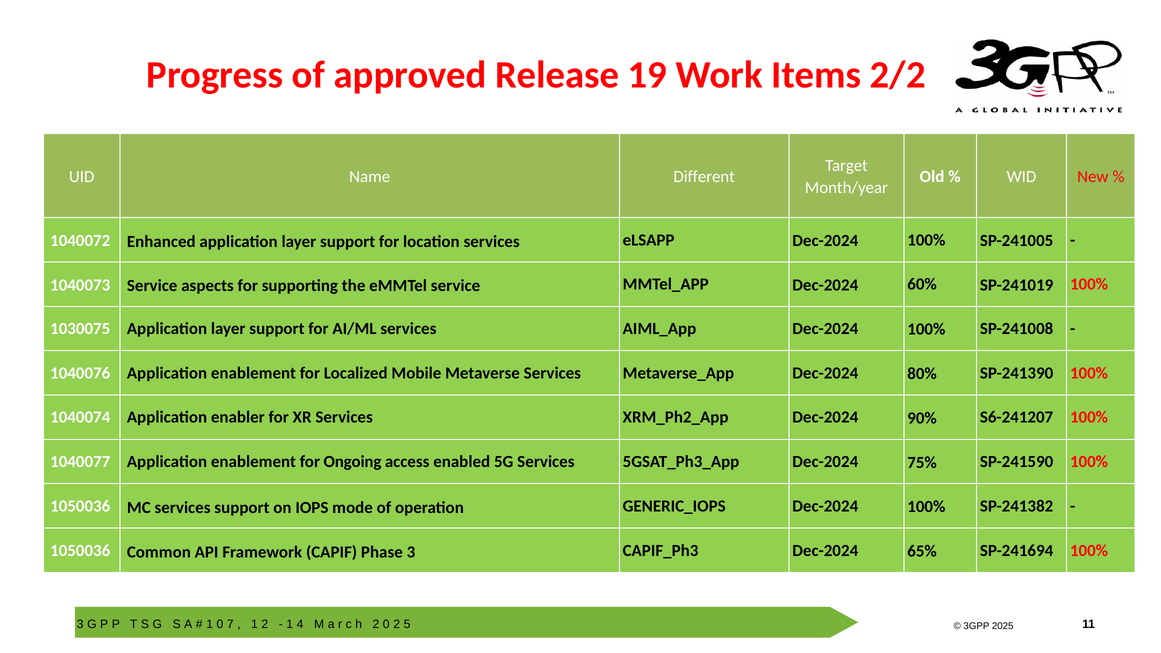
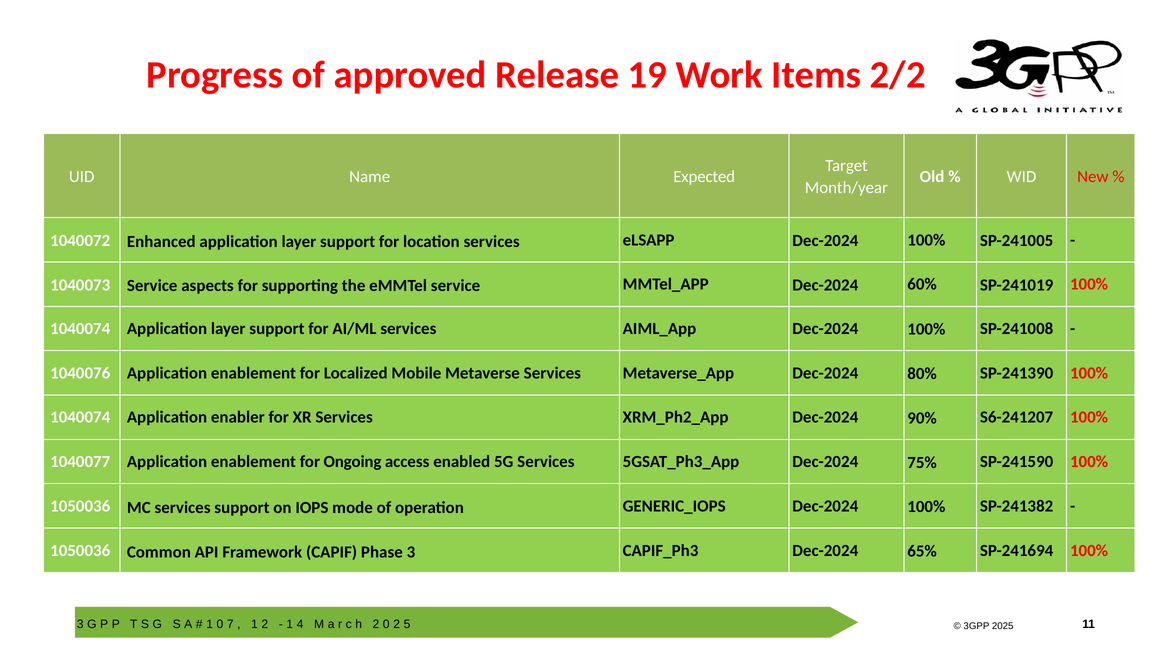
Different: Different -> Expected (704, 177)
1030075: 1030075 -> 1040074 (80, 329)
